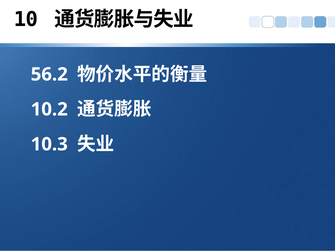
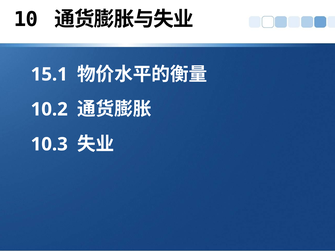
56.2: 56.2 -> 15.1 (49, 74)
